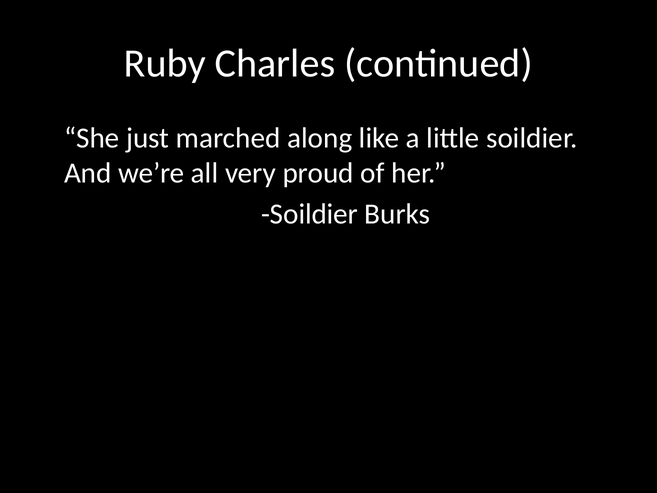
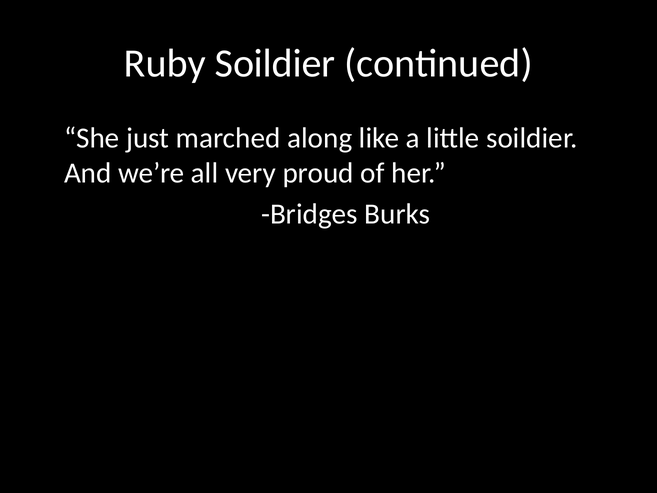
Ruby Charles: Charles -> Soildier (275, 64)
Soildier: Soildier -> Bridges (309, 214)
